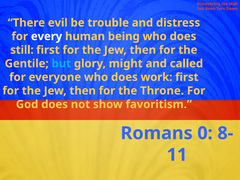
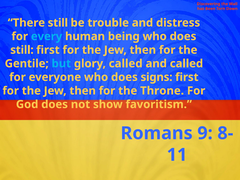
There evil: evil -> still (58, 23)
every colour: white -> light blue (47, 36)
glory might: might -> called (126, 64)
work: work -> signs (157, 77)
0: 0 -> 9 (205, 133)
